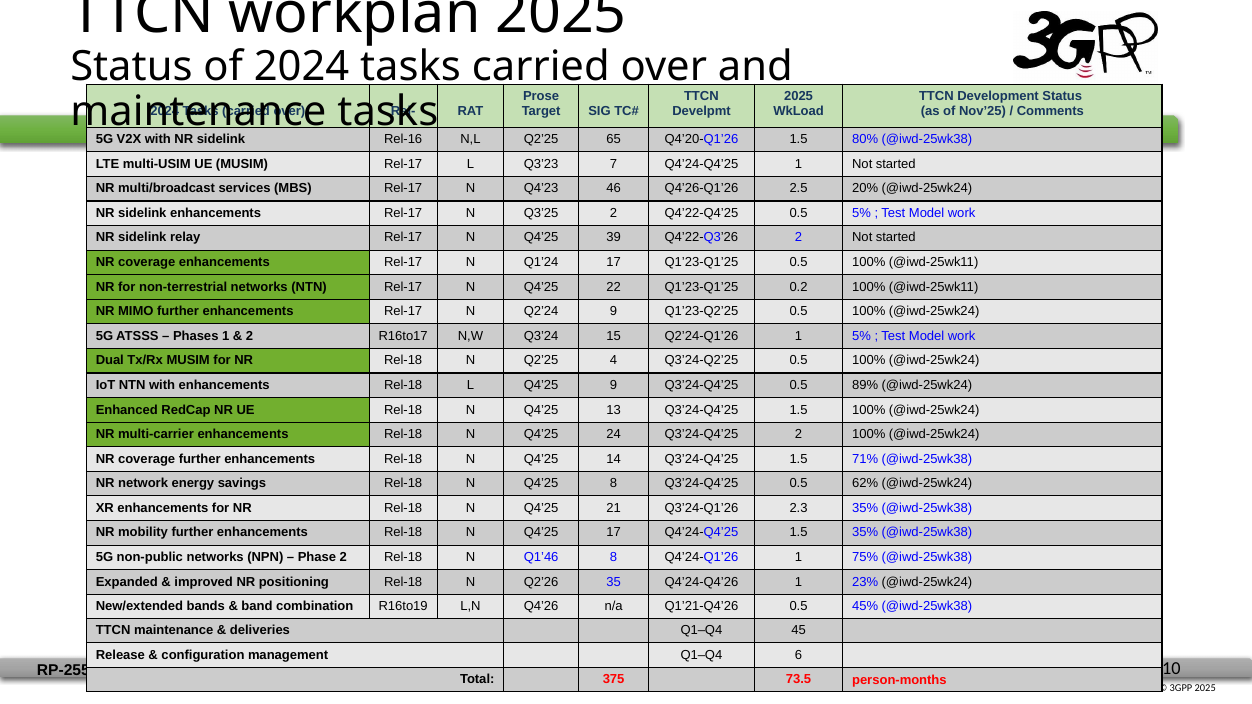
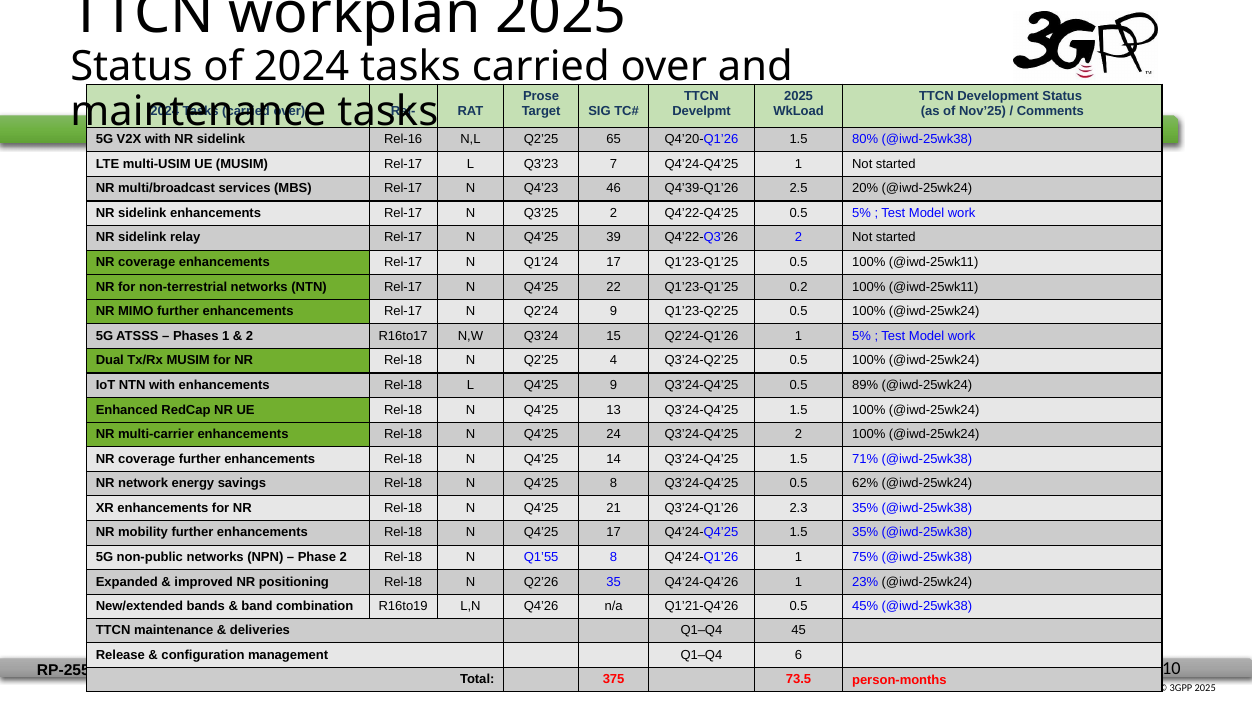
Q4’26-Q1’26: Q4’26-Q1’26 -> Q4’39-Q1’26 (701, 189)
Q1’46: Q1’46 -> Q1’55 (541, 557)
